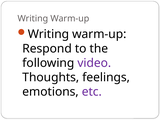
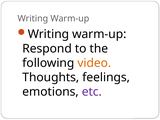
video colour: purple -> orange (94, 63)
